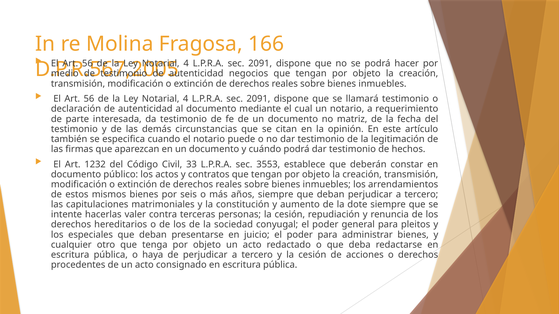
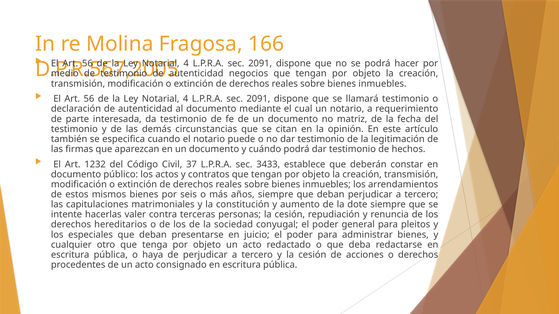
33: 33 -> 37 (191, 165)
3553: 3553 -> 3433 (268, 165)
